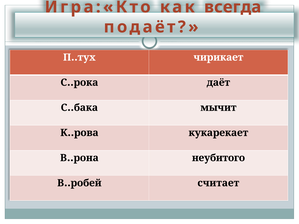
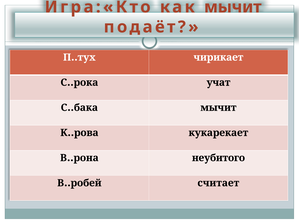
как всегда: всегда -> мычит (233, 7)
даёт: даёт -> учат (218, 83)
